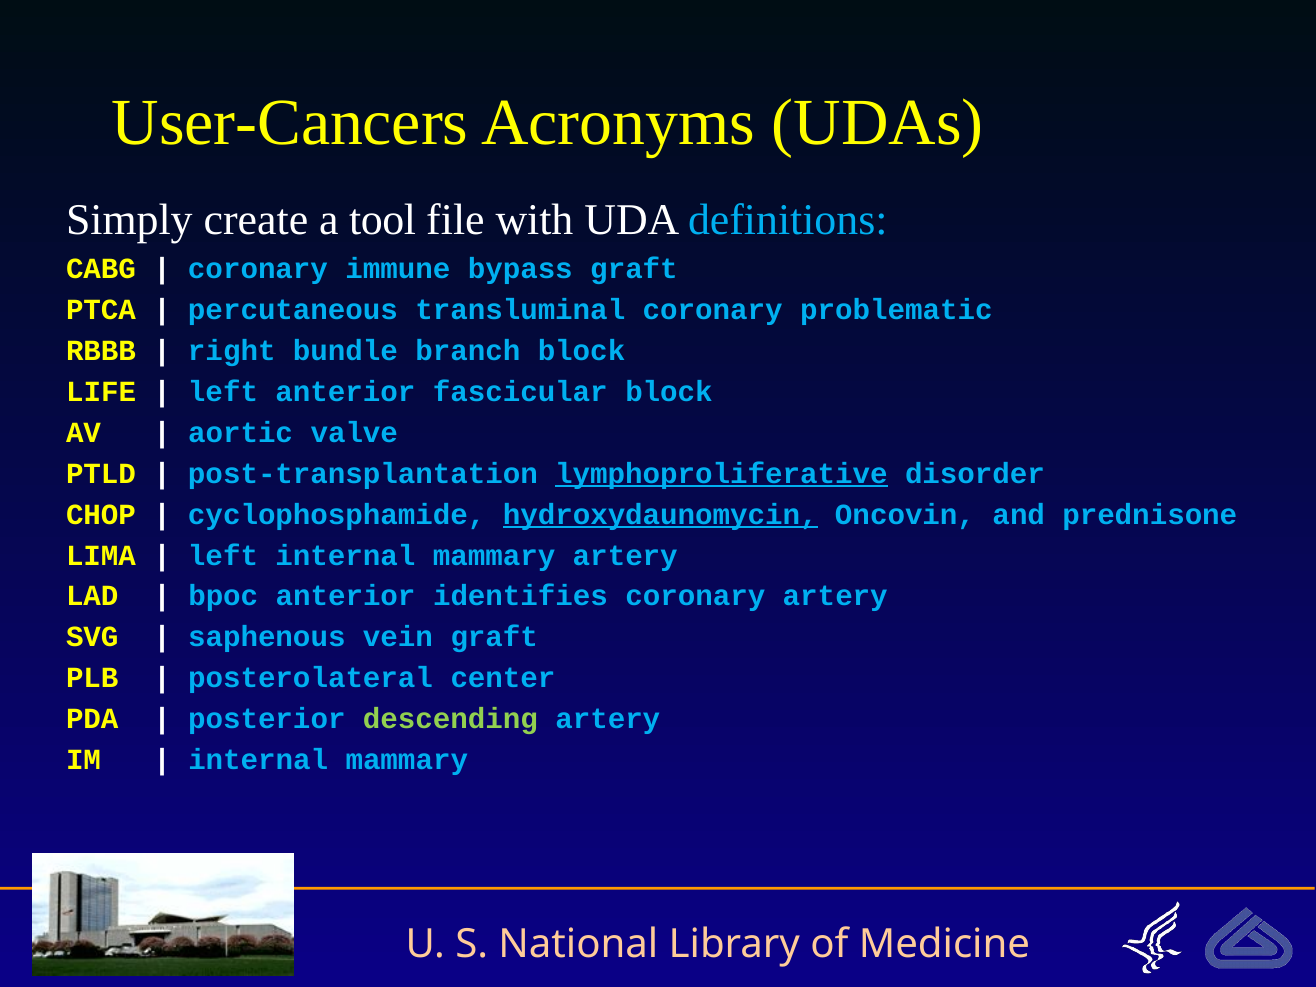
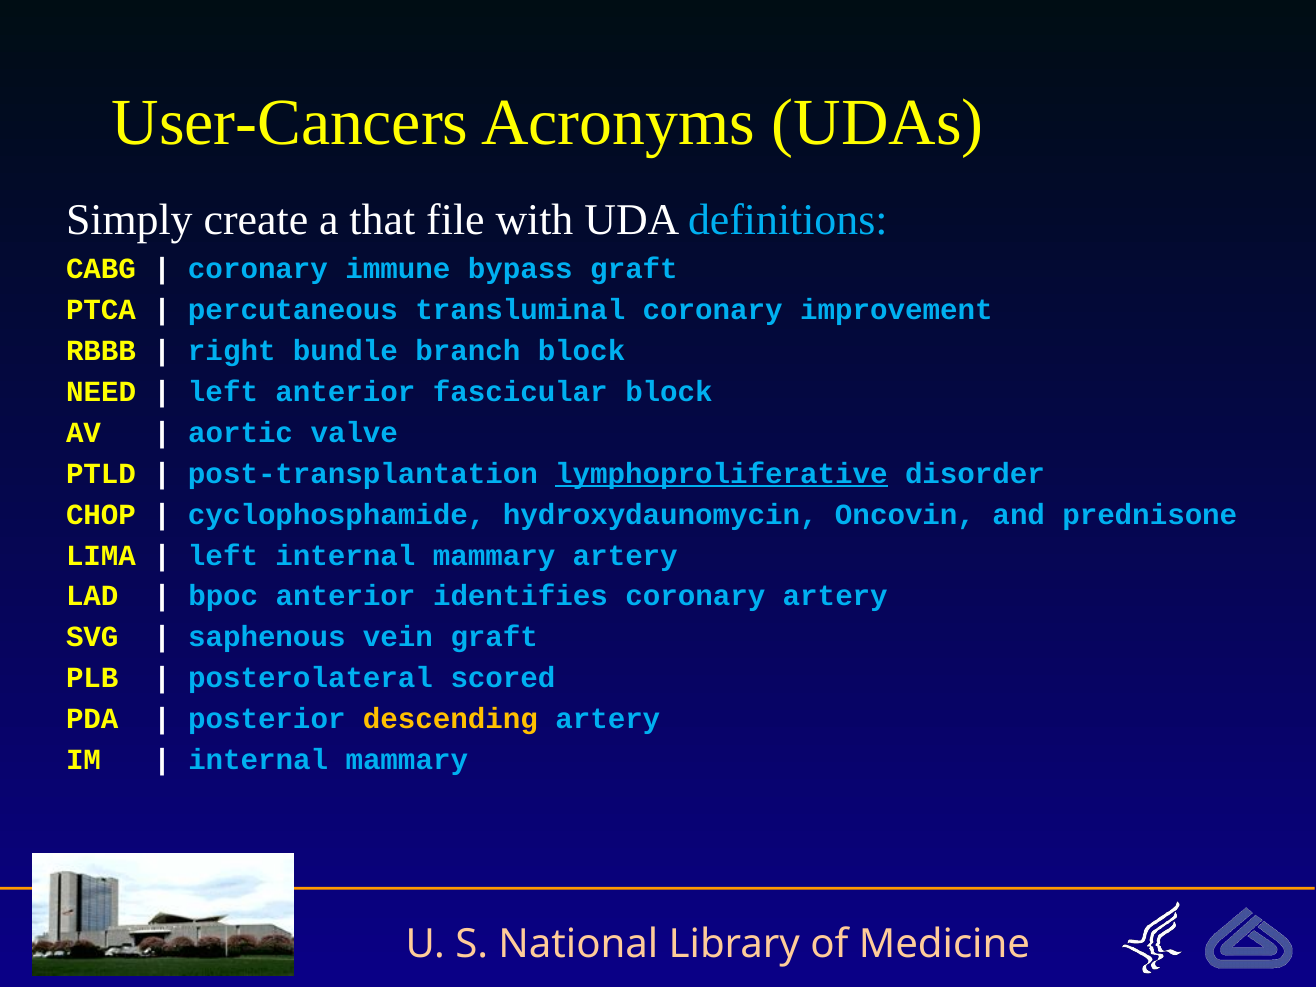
tool: tool -> that (382, 220)
problematic: problematic -> improvement (896, 310)
LIFE: LIFE -> NEED (101, 392)
hydroxydaunomycin underline: present -> none (660, 514)
center: center -> scored (503, 678)
descending colour: light green -> yellow (450, 719)
